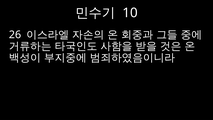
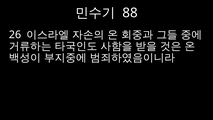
10: 10 -> 88 (130, 13)
